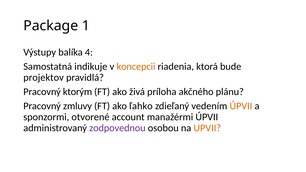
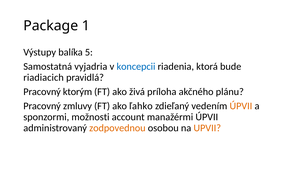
4: 4 -> 5 (89, 52)
indikuje: indikuje -> vyjadria (91, 67)
koncepcii colour: orange -> blue (136, 67)
projektov: projektov -> riadiacich (44, 78)
otvorené: otvorené -> možnosti (91, 117)
zodpovednou colour: purple -> orange (117, 128)
